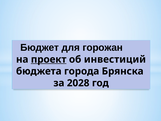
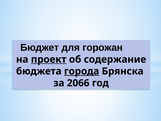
инвестиций: инвестиций -> содержание (115, 59)
города underline: none -> present (82, 71)
2028: 2028 -> 2066 (78, 83)
